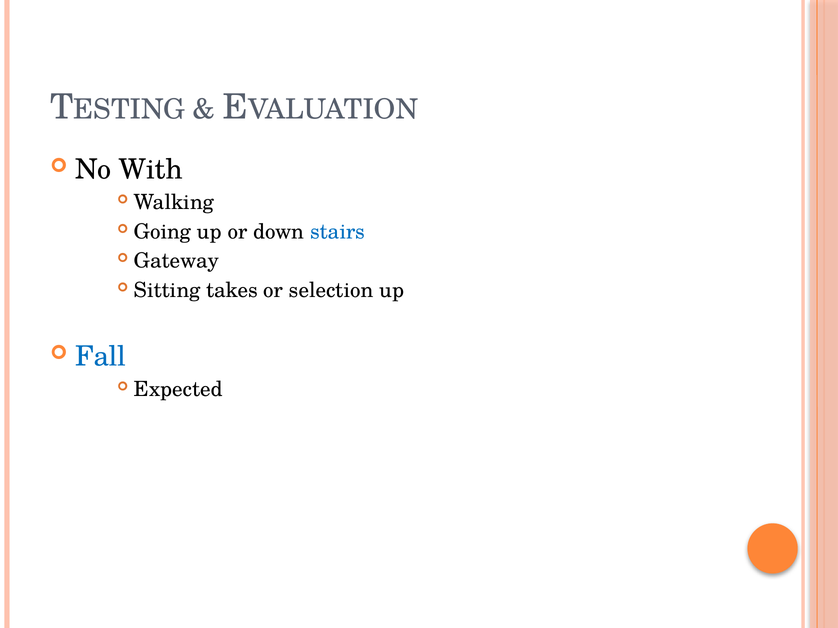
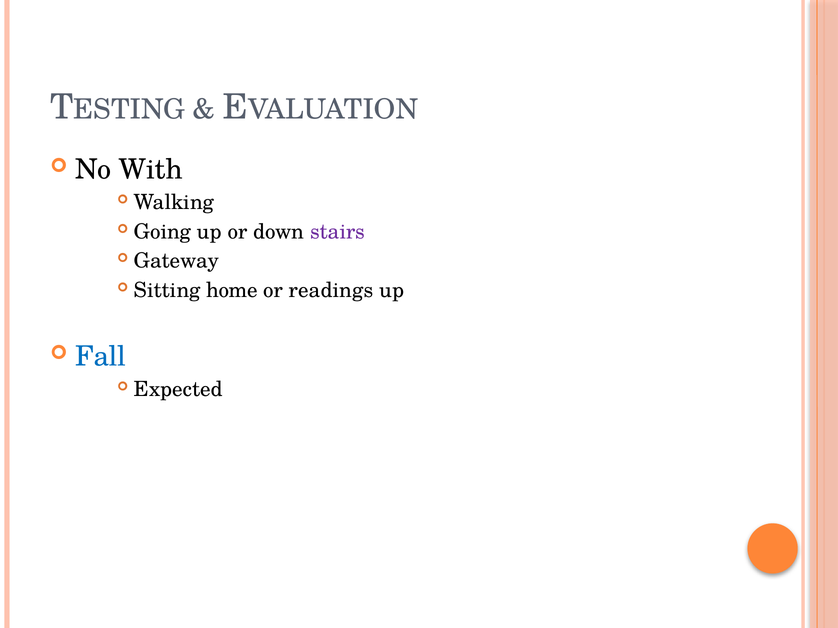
stairs colour: blue -> purple (338, 232)
takes: takes -> home (232, 291)
selection: selection -> readings (331, 291)
